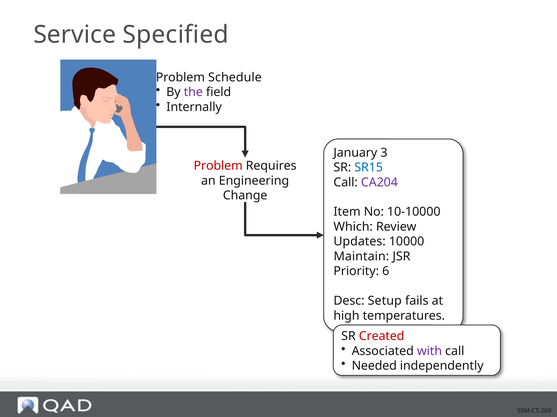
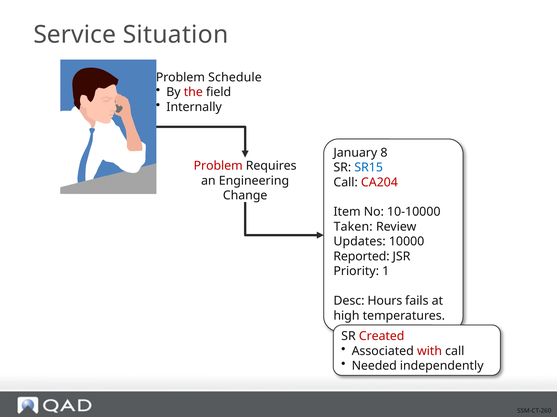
Specified: Specified -> Situation (176, 35)
the colour: purple -> red (193, 92)
3: 3 -> 8 (384, 153)
CA204 colour: purple -> red (379, 183)
Which: Which -> Taken (353, 227)
Maintain: Maintain -> Reported (361, 257)
6: 6 -> 1 (386, 272)
Setup: Setup -> Hours (385, 301)
with colour: purple -> red (430, 352)
